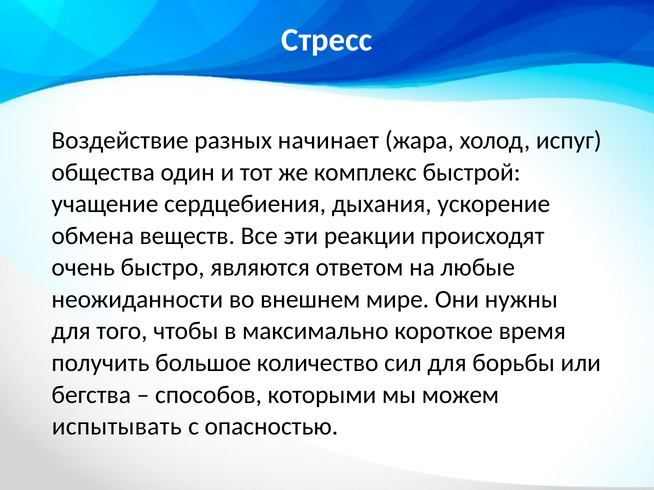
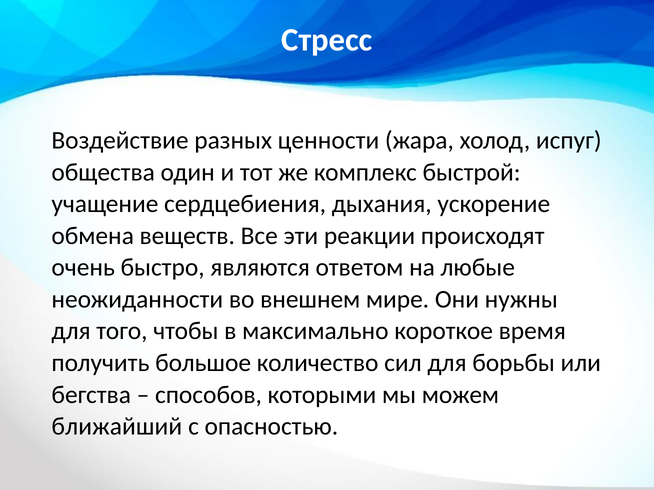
начинает: начинает -> ценности (328, 141)
испытывать: испытывать -> ближайший (117, 427)
